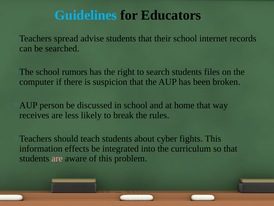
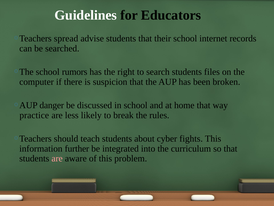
Guidelines colour: light blue -> white (86, 15)
person: person -> danger (52, 105)
receives: receives -> practice (34, 115)
effects: effects -> further (77, 148)
